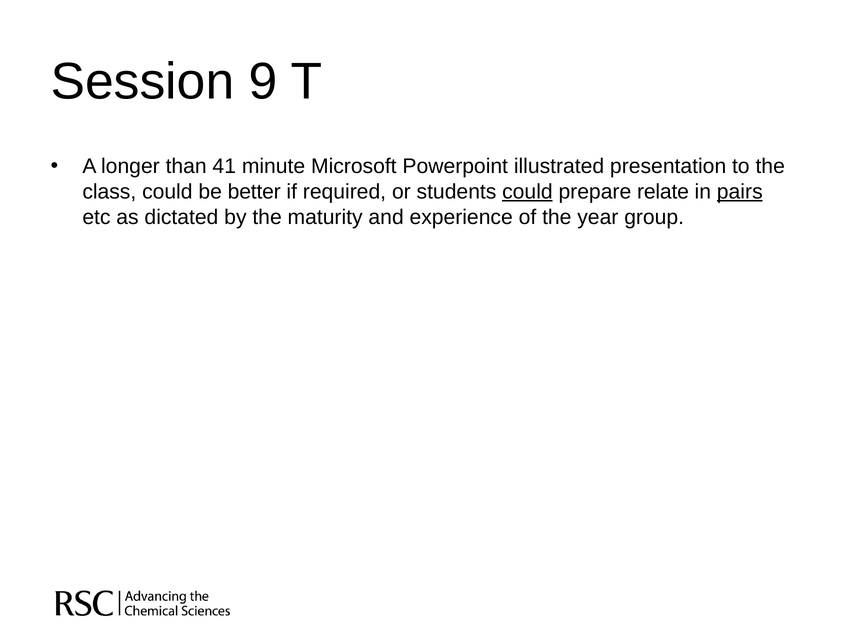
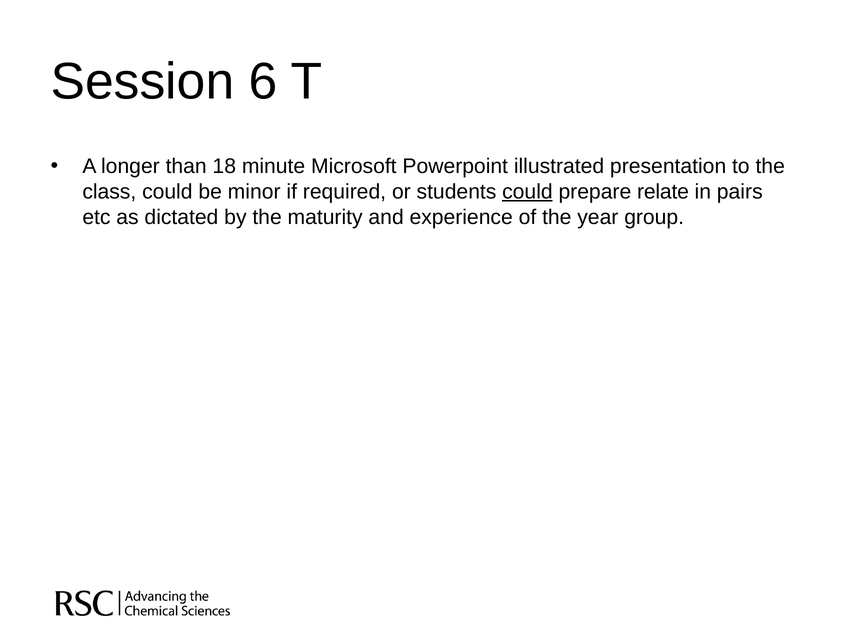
9: 9 -> 6 (263, 82)
41: 41 -> 18 (224, 166)
better: better -> minor (254, 192)
pairs underline: present -> none (740, 192)
